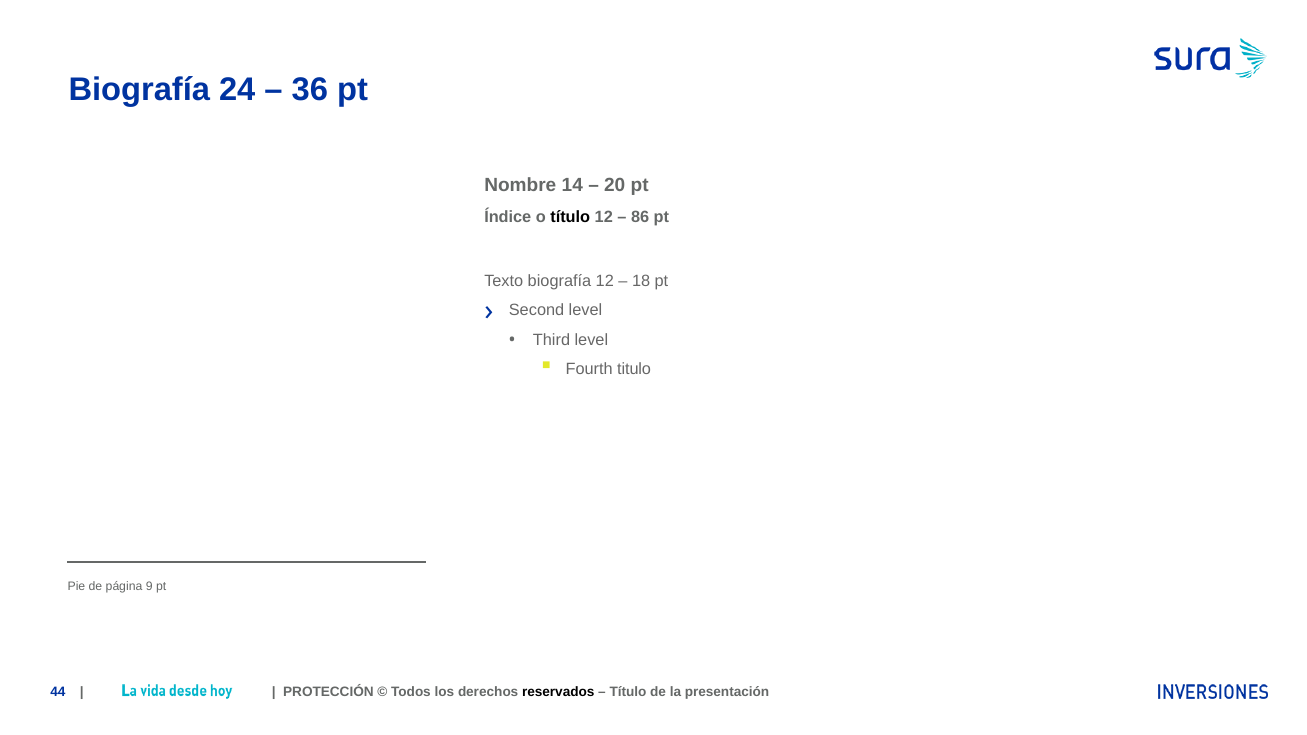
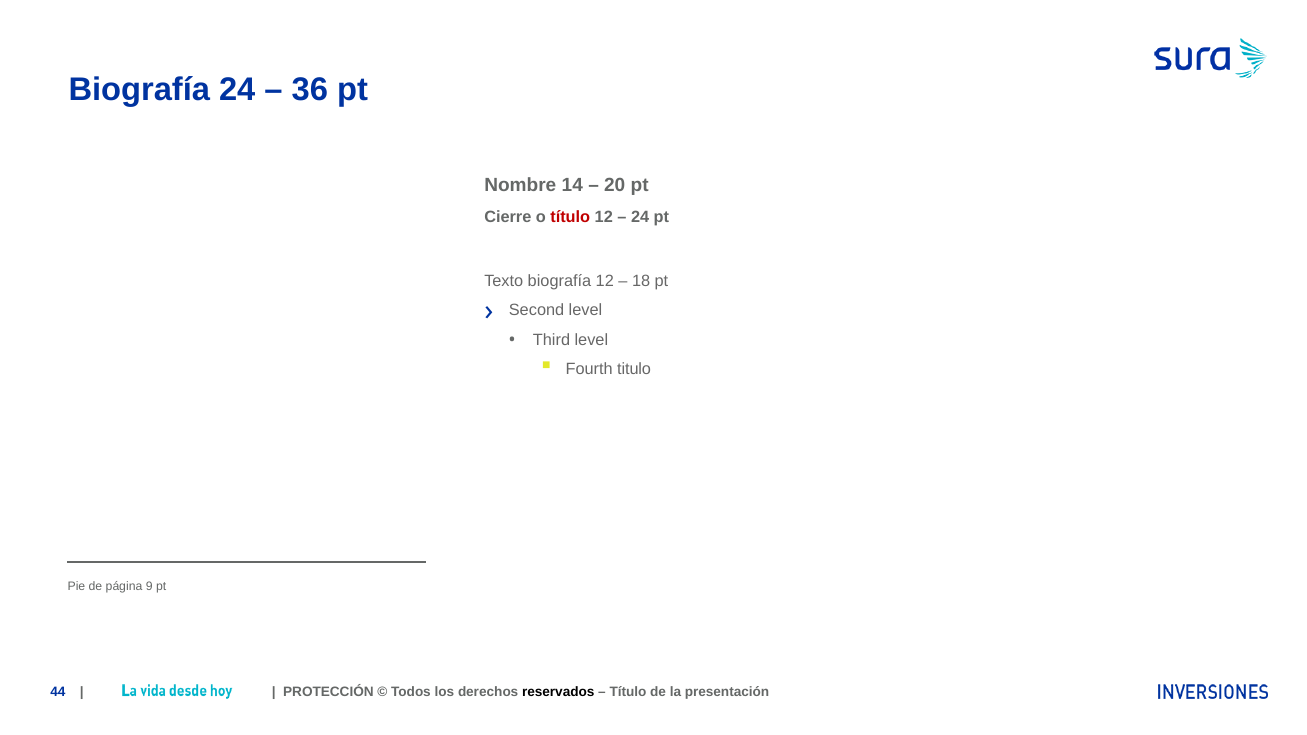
Índice: Índice -> Cierre (508, 217)
título colour: black -> red (570, 217)
86: 86 -> 24 (640, 217)
